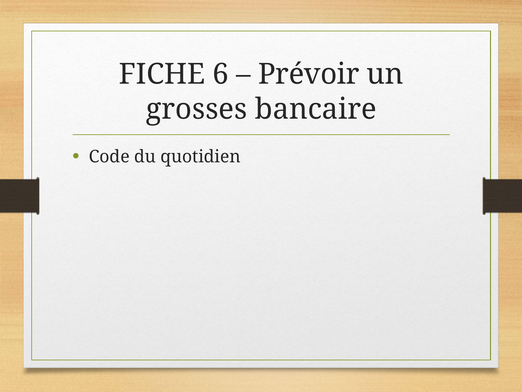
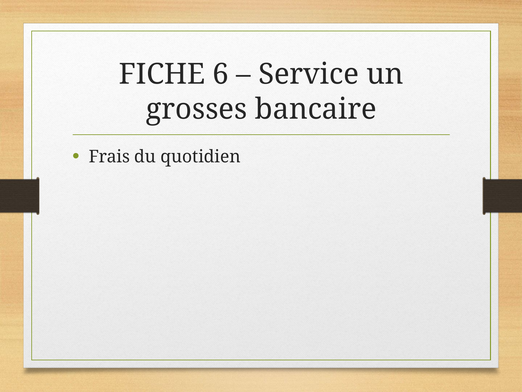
Prévoir: Prévoir -> Service (309, 74)
Code: Code -> Frais (109, 156)
